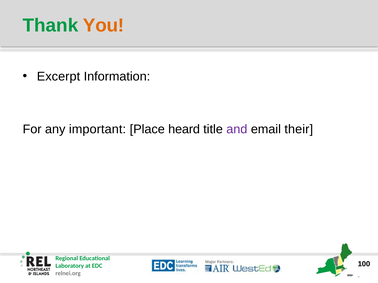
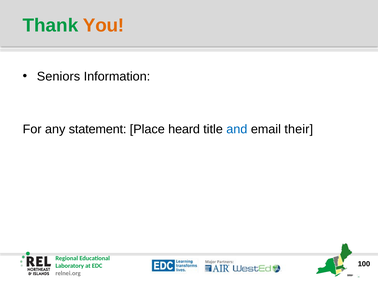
Excerpt: Excerpt -> Seniors (58, 76)
important: important -> statement (98, 129)
and colour: purple -> blue (237, 129)
